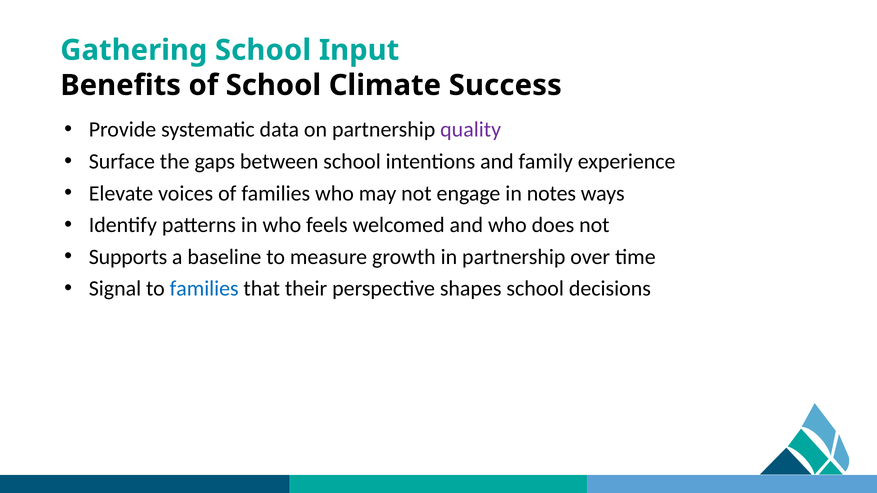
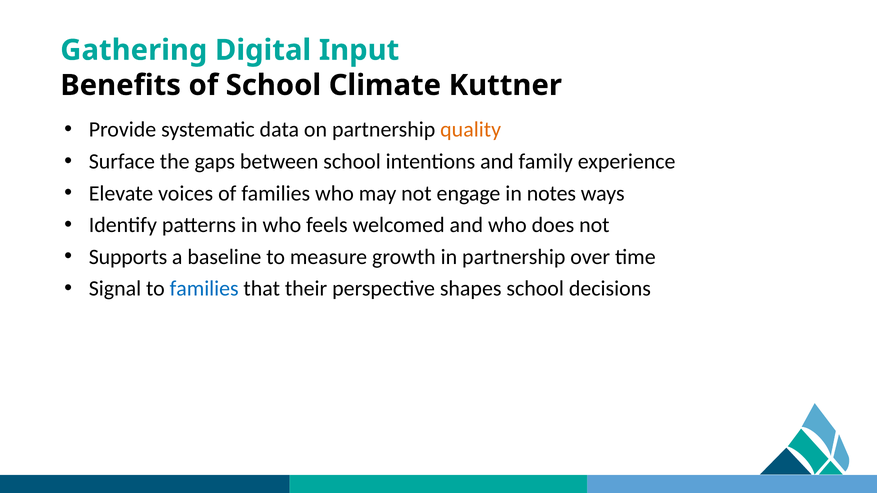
Gathering School: School -> Digital (263, 50)
Success: Success -> Kuttner (505, 85)
quality colour: purple -> orange (471, 130)
